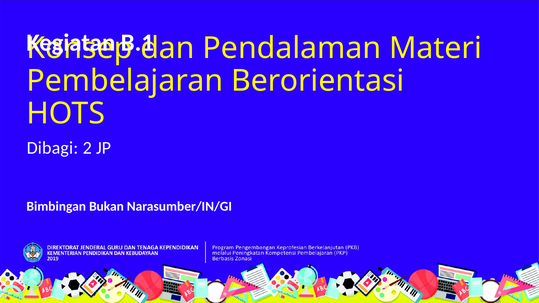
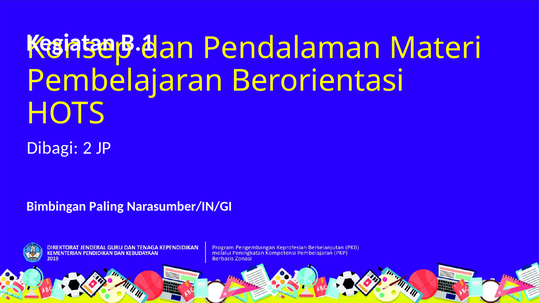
Bukan: Bukan -> Paling (106, 206)
